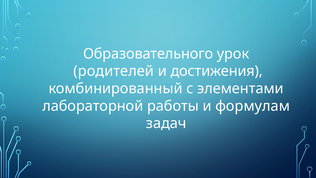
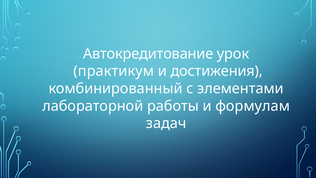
Образовательного: Образовательного -> Автокредитование (148, 54)
родителей: родителей -> практикум (114, 71)
